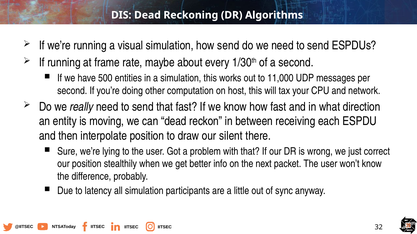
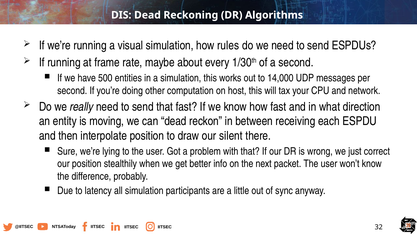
how send: send -> rules (228, 46)
11,000: 11,000 -> 14,000 (280, 78)
